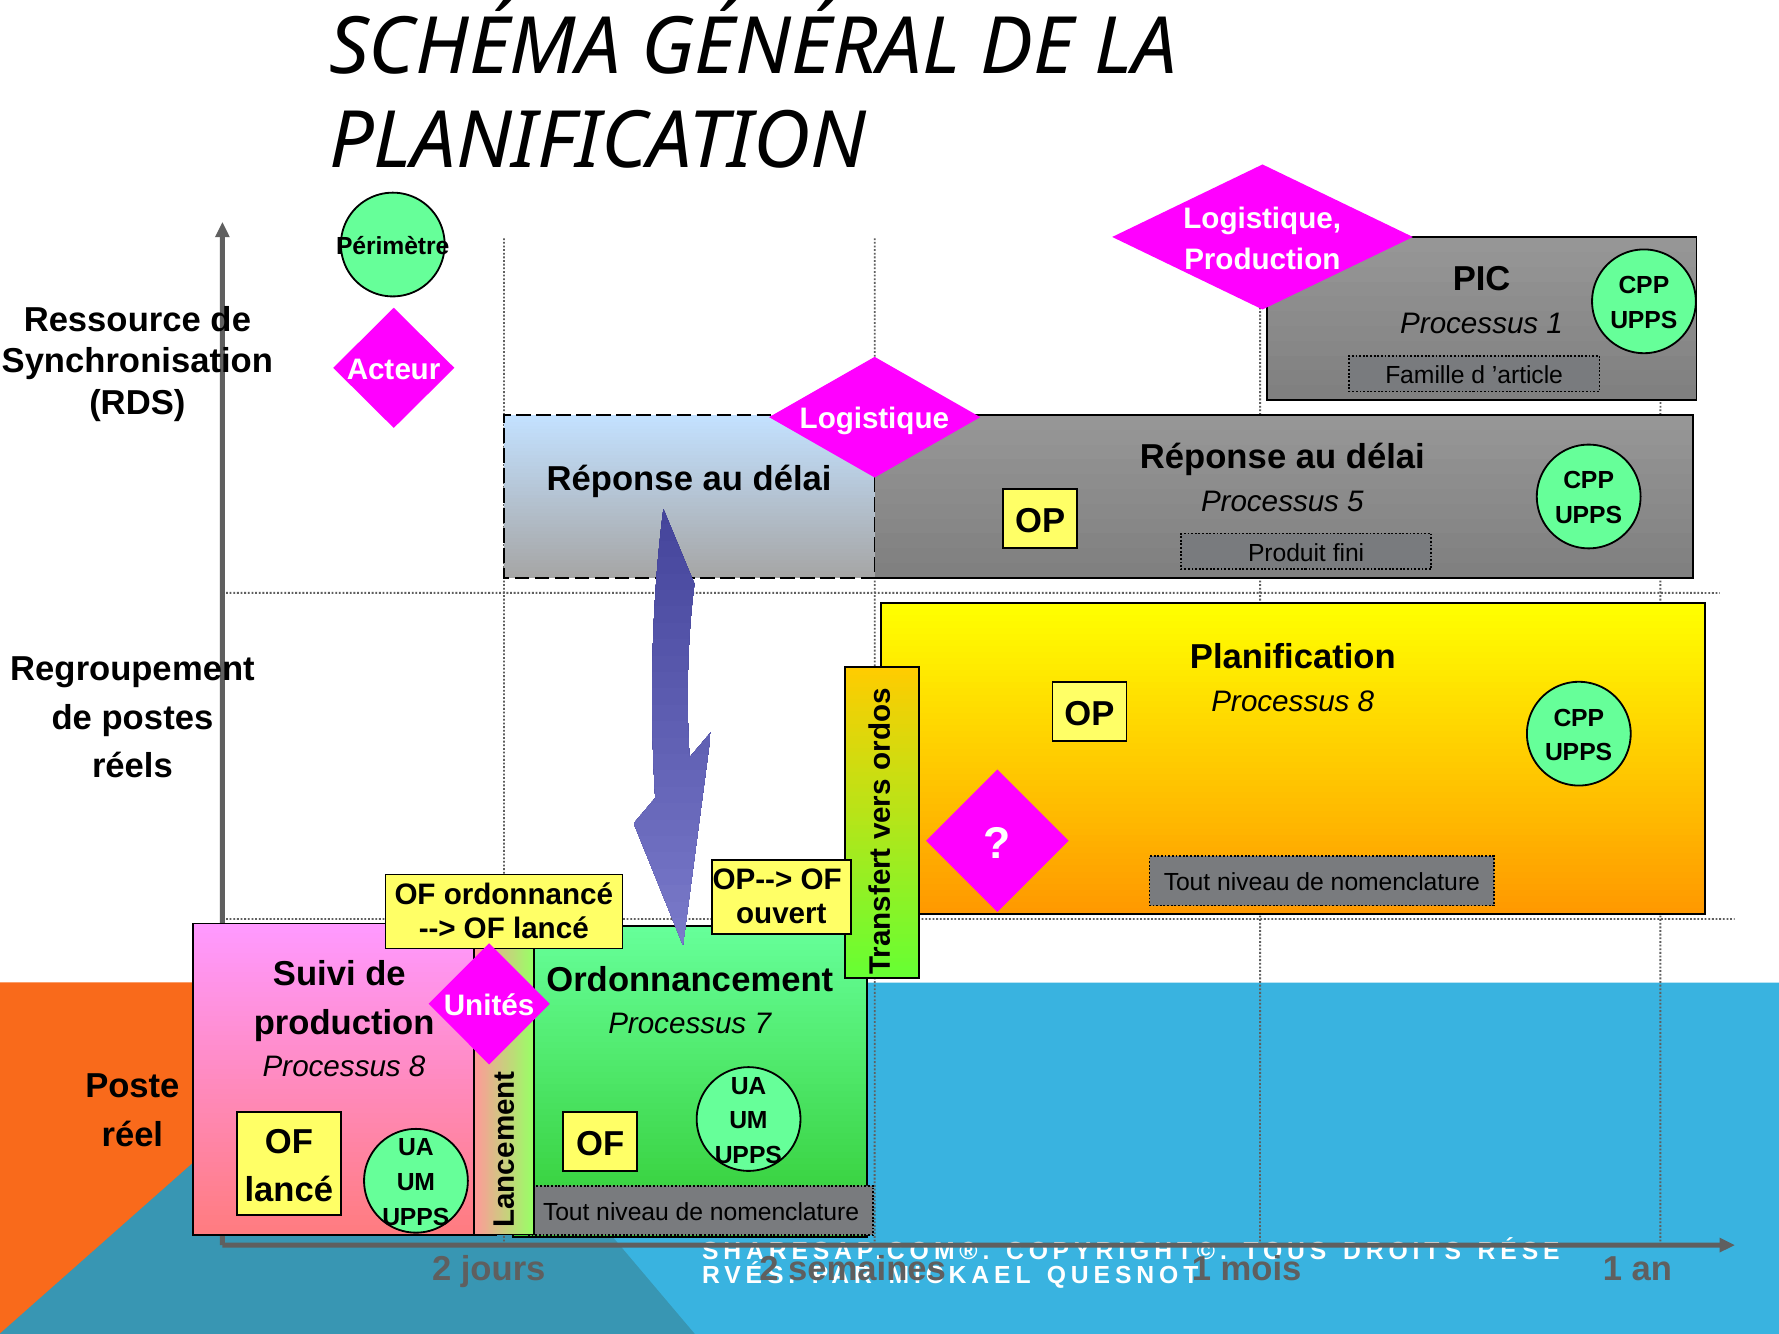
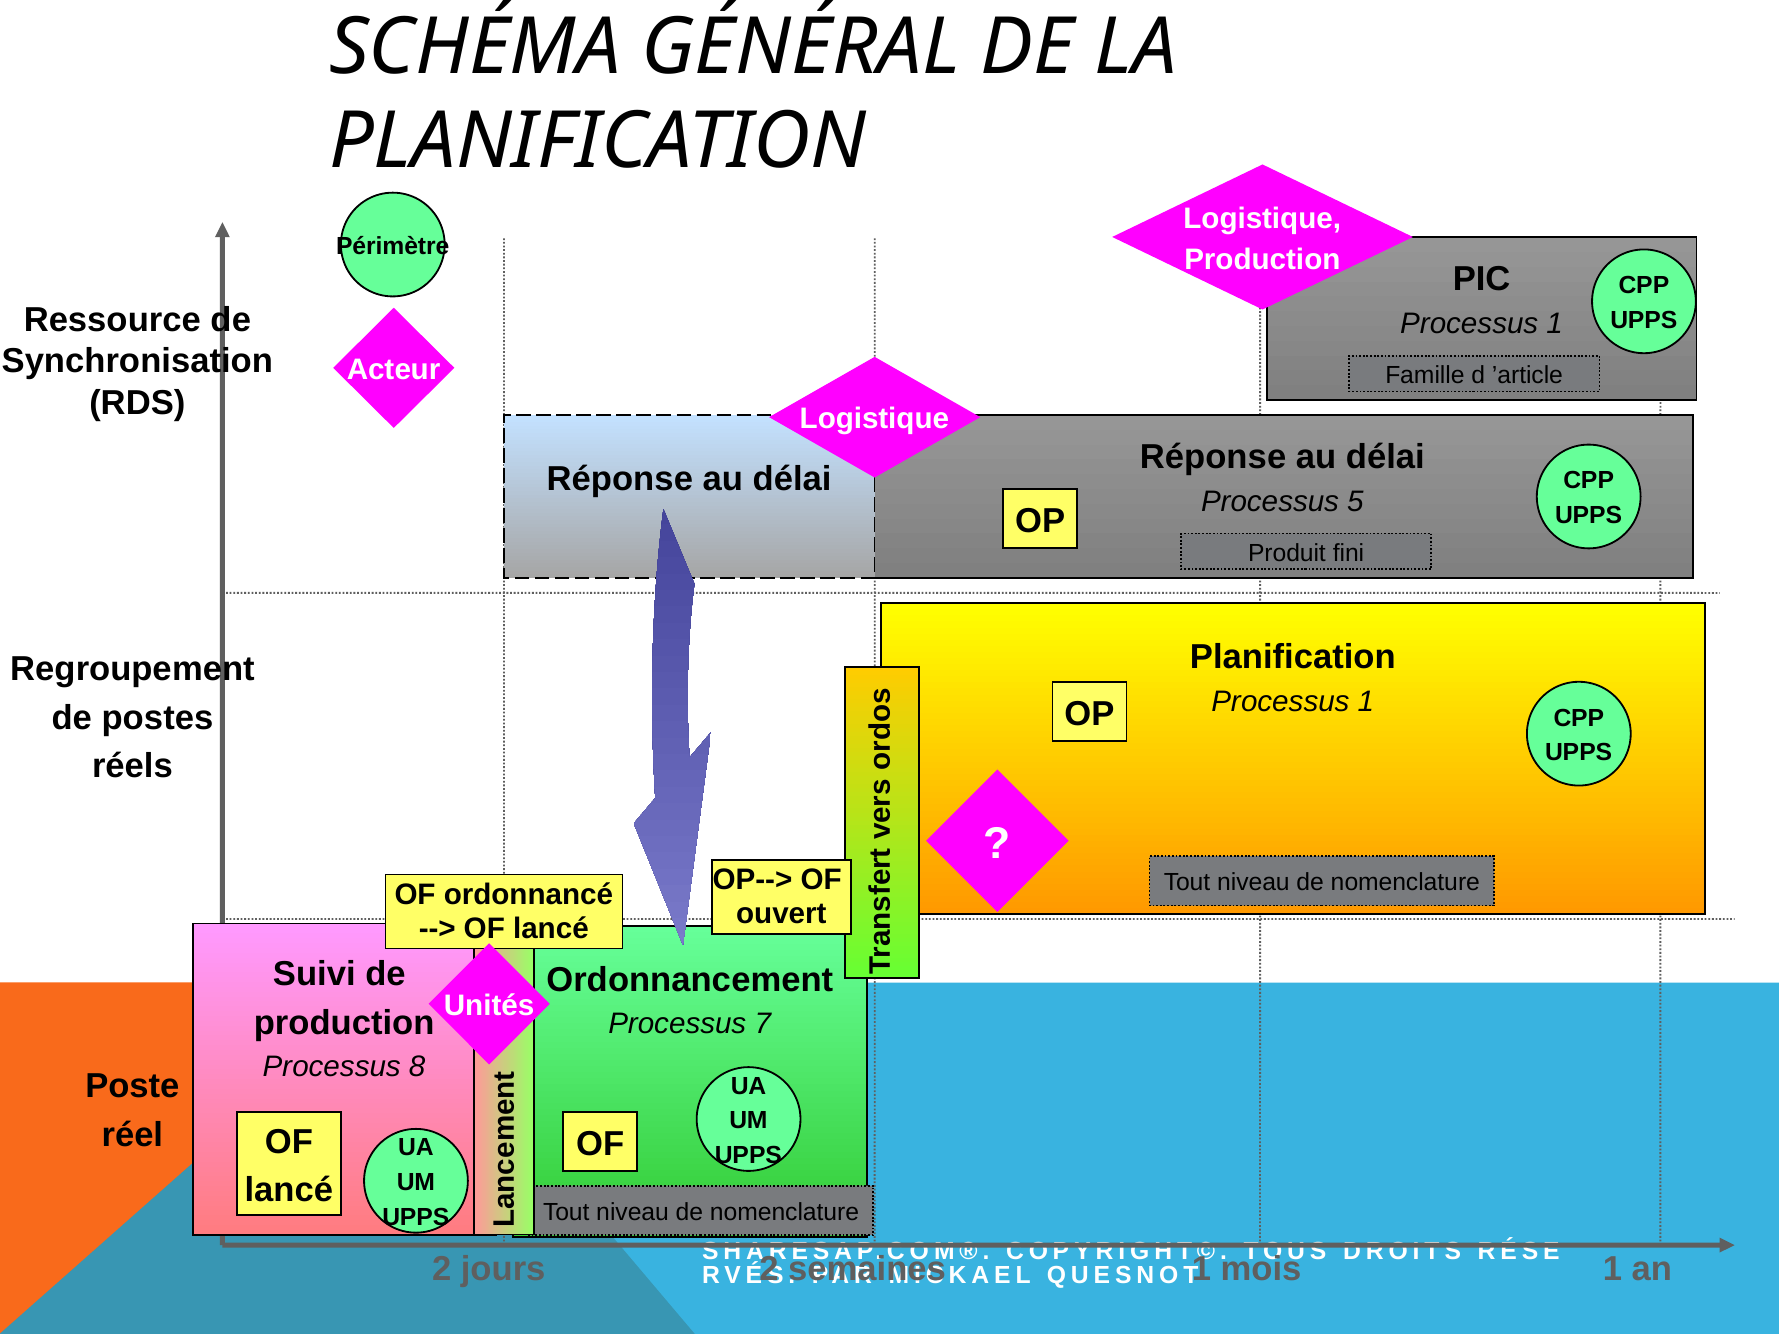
8: 8 -> 1 (1366, 702)
